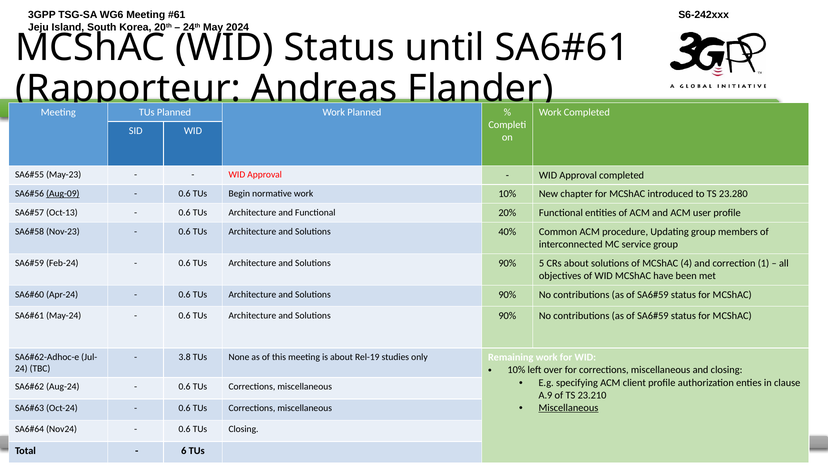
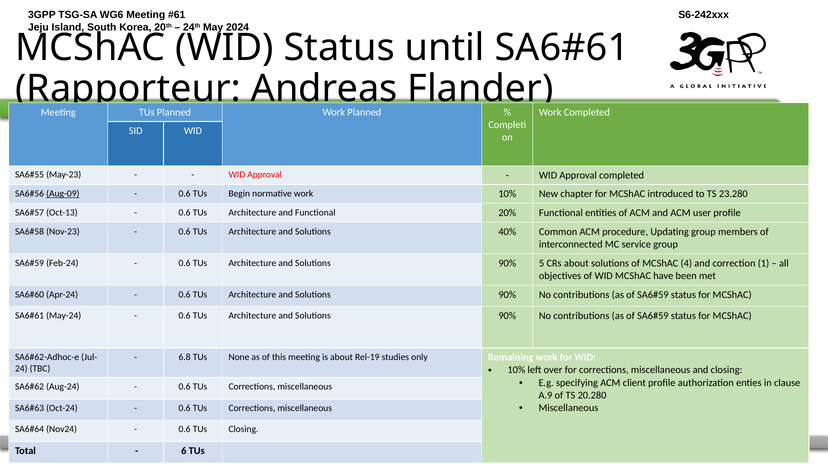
3.8: 3.8 -> 6.8 (185, 357)
23.210: 23.210 -> 20.280 (592, 395)
Miscellaneous underline: present -> none (568, 408)
